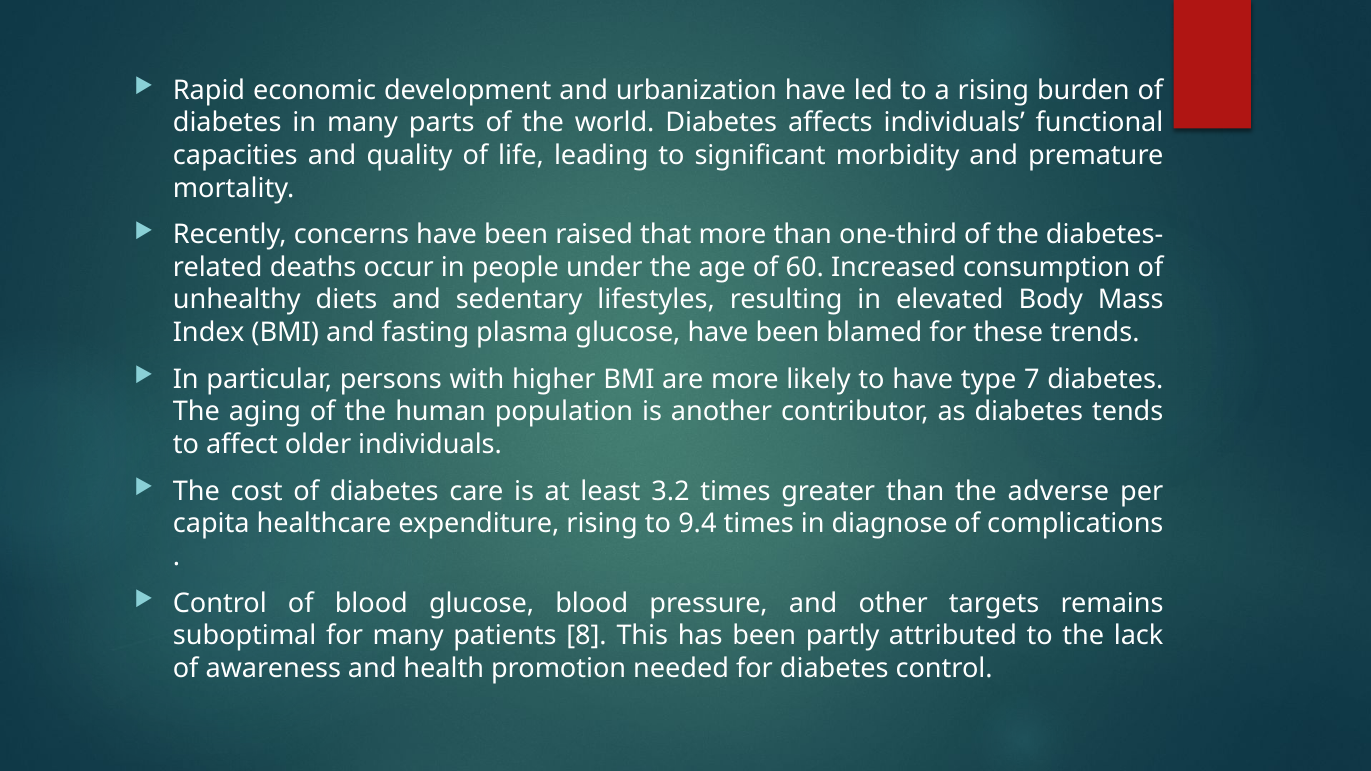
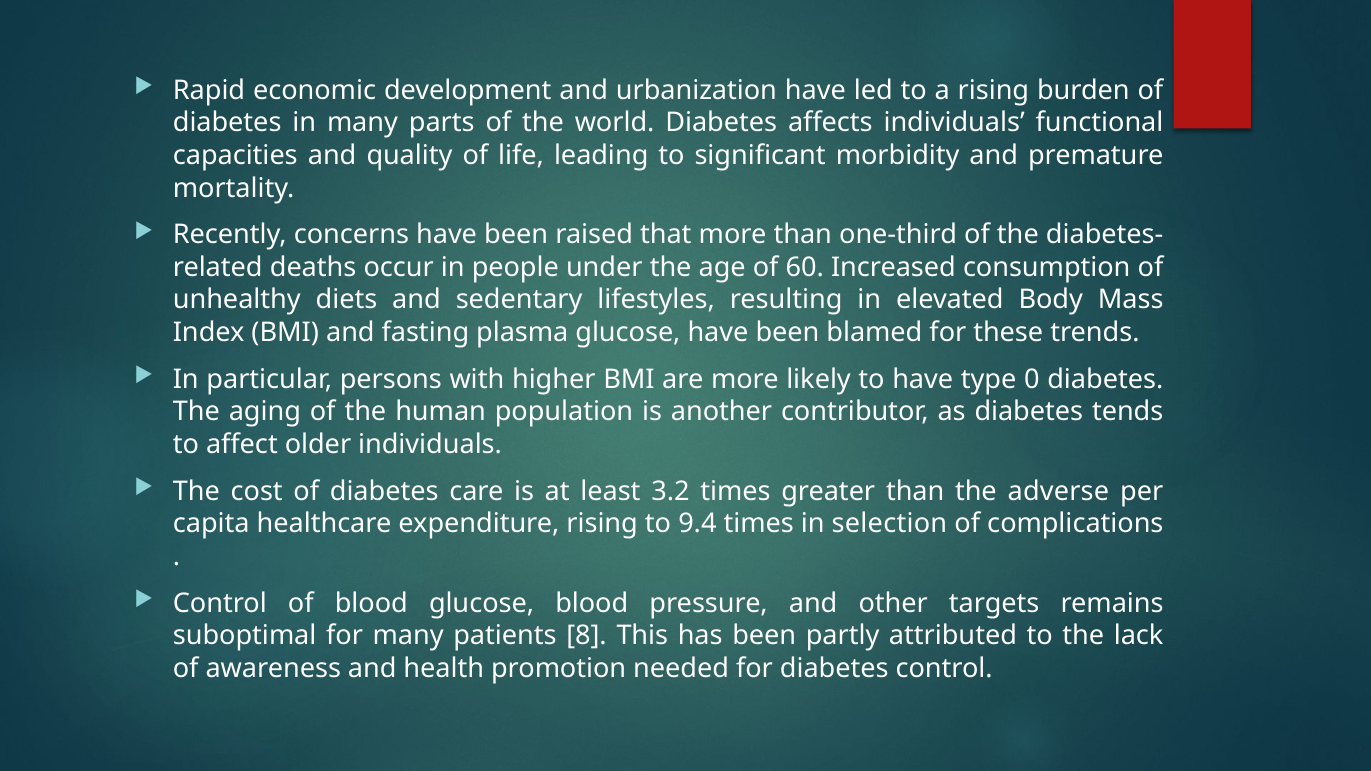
7: 7 -> 0 (1032, 379)
diagnose: diagnose -> selection (889, 524)
